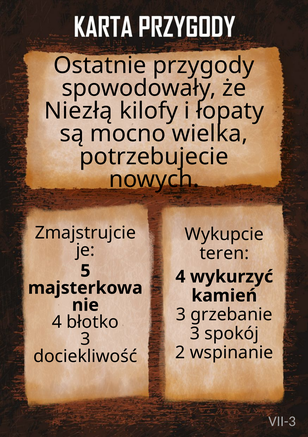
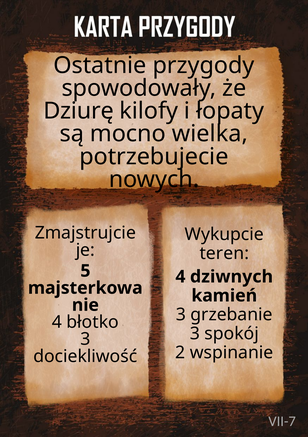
Niezłą: Niezłą -> Dziurę (79, 111)
wykurzyć: wykurzyć -> dziwnych (232, 277)
VII-3: VII-3 -> VII-7 (282, 422)
